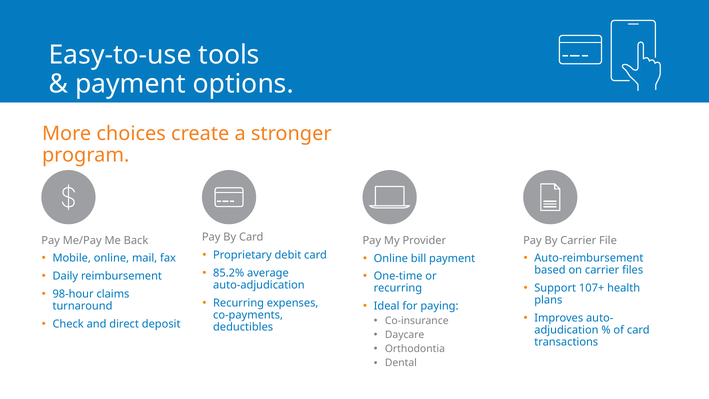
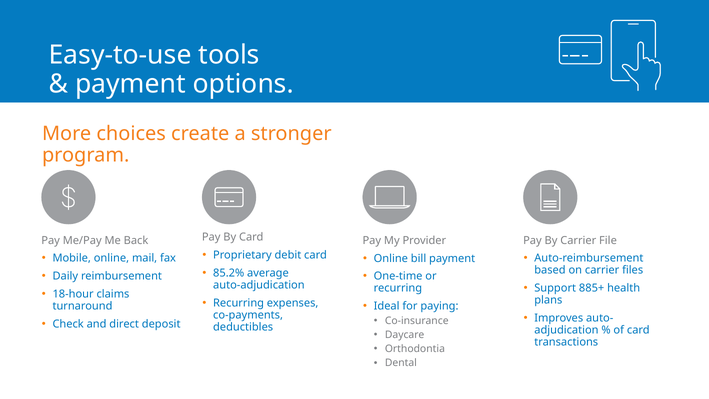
107+: 107+ -> 885+ (592, 288)
98-hour: 98-hour -> 18-hour (73, 294)
